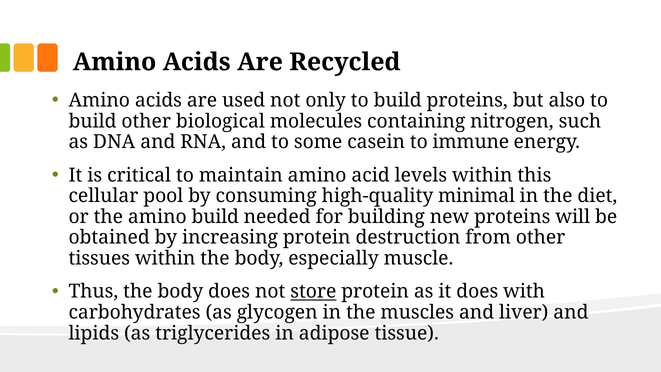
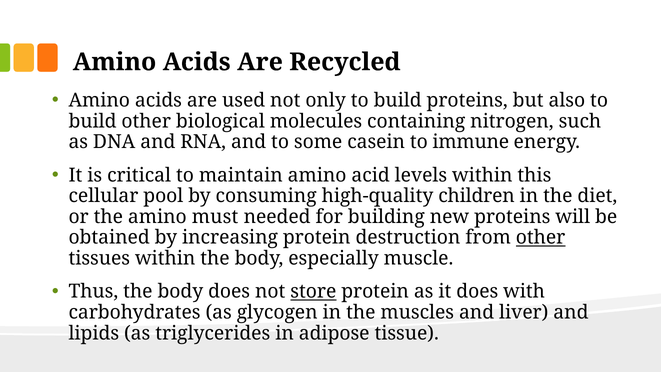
minimal: minimal -> children (477, 196)
amino build: build -> must (215, 217)
other underline: none -> present (541, 237)
